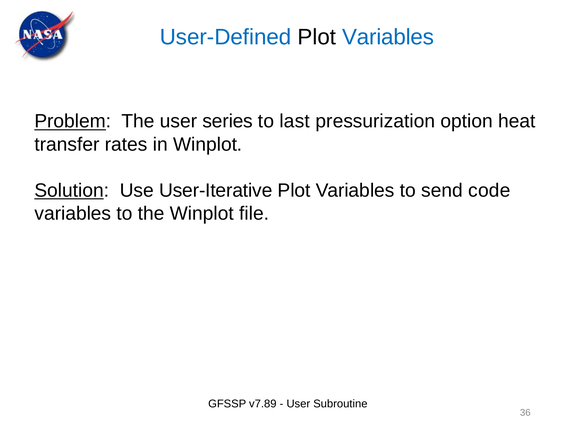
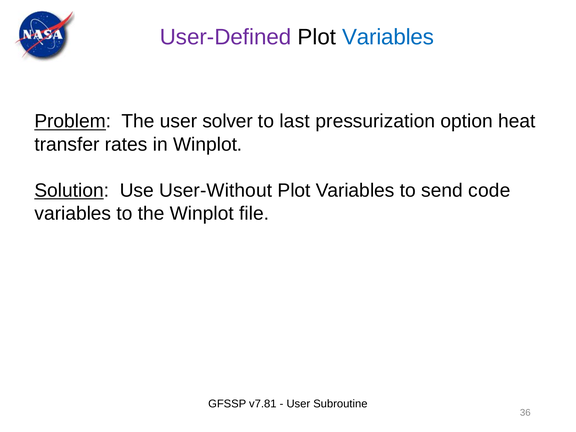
User-Defined colour: blue -> purple (226, 37)
series: series -> solver (228, 121)
User-Iterative: User-Iterative -> User-Without (216, 190)
v7.89: v7.89 -> v7.81 (263, 404)
